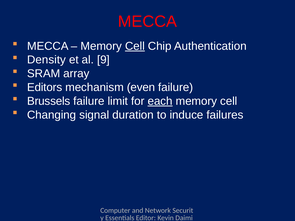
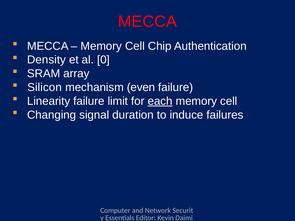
Cell underline: present -> none (135, 46)
9: 9 -> 0 (103, 60)
Editors: Editors -> Silicon (45, 87)
Brussels: Brussels -> Linearity (49, 101)
